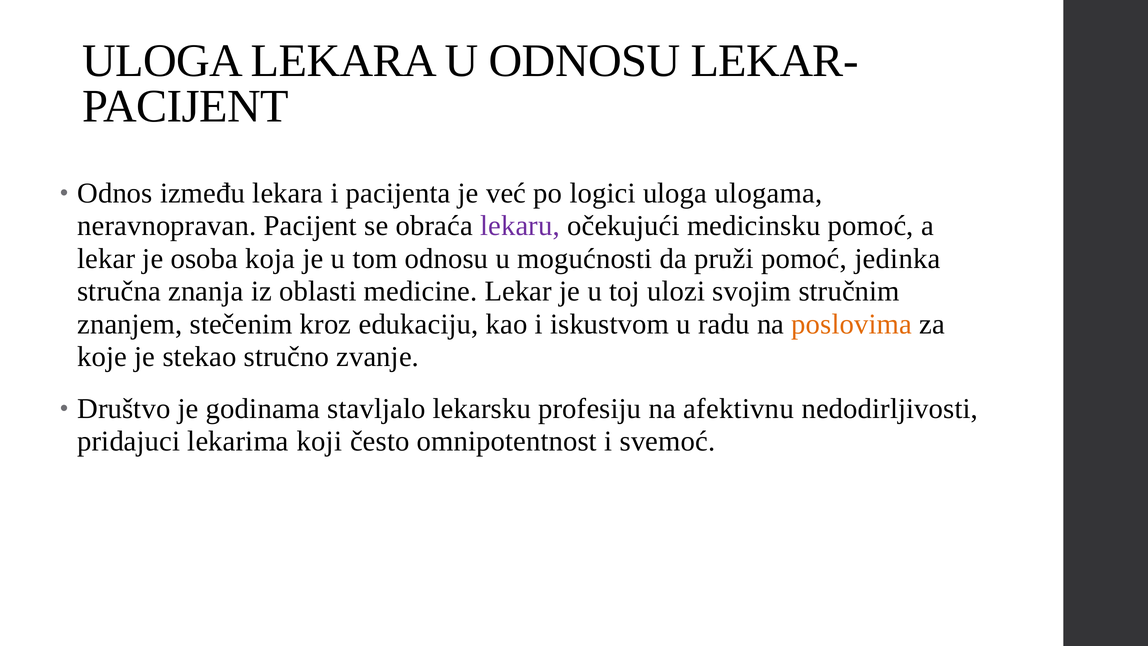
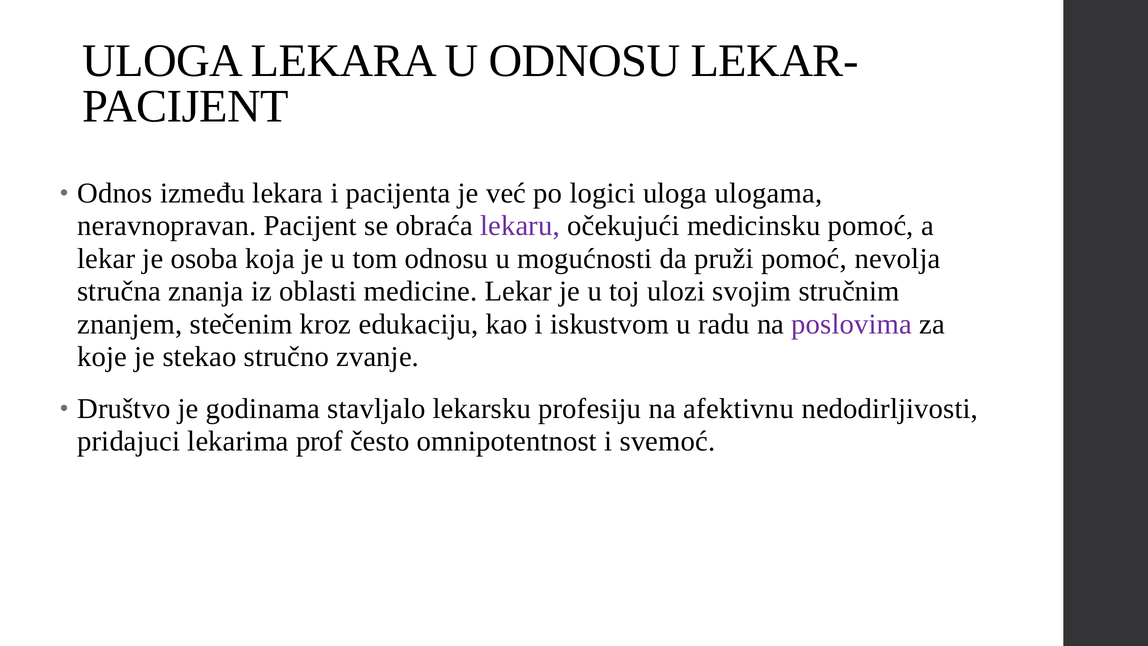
jedinka: jedinka -> nevolja (898, 259)
poslovima colour: orange -> purple (852, 324)
koji: koji -> prof (320, 441)
